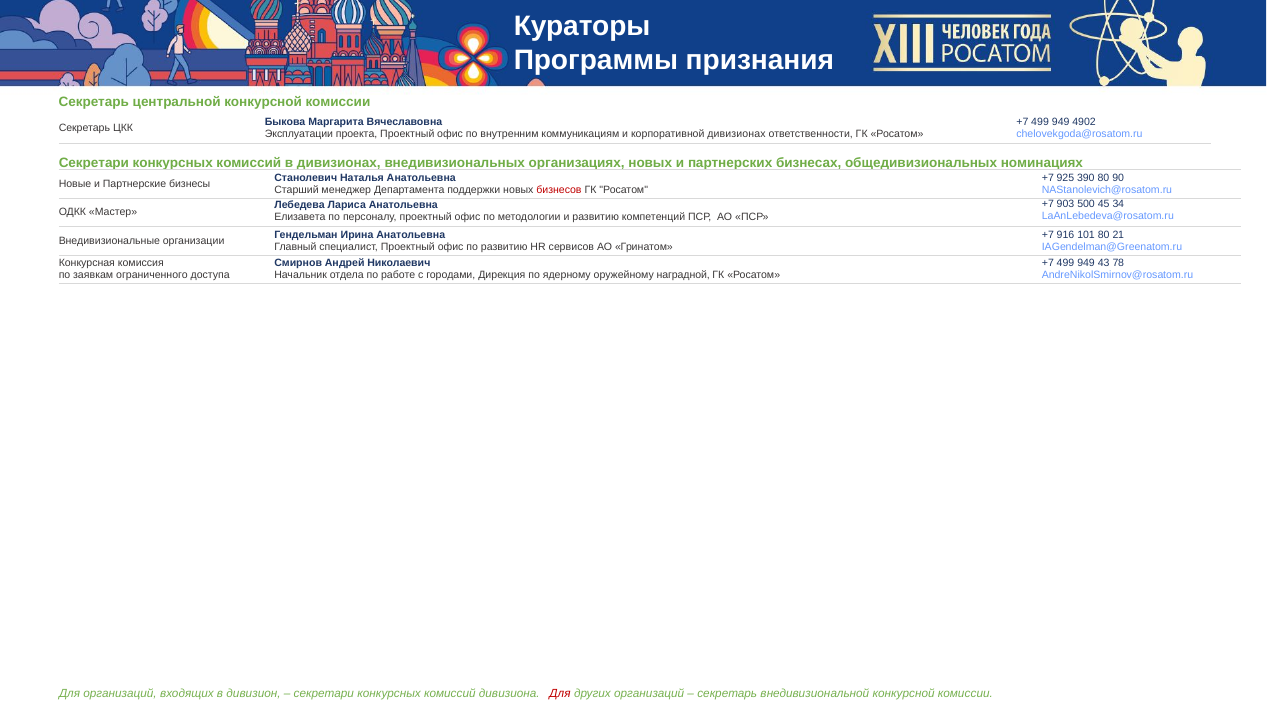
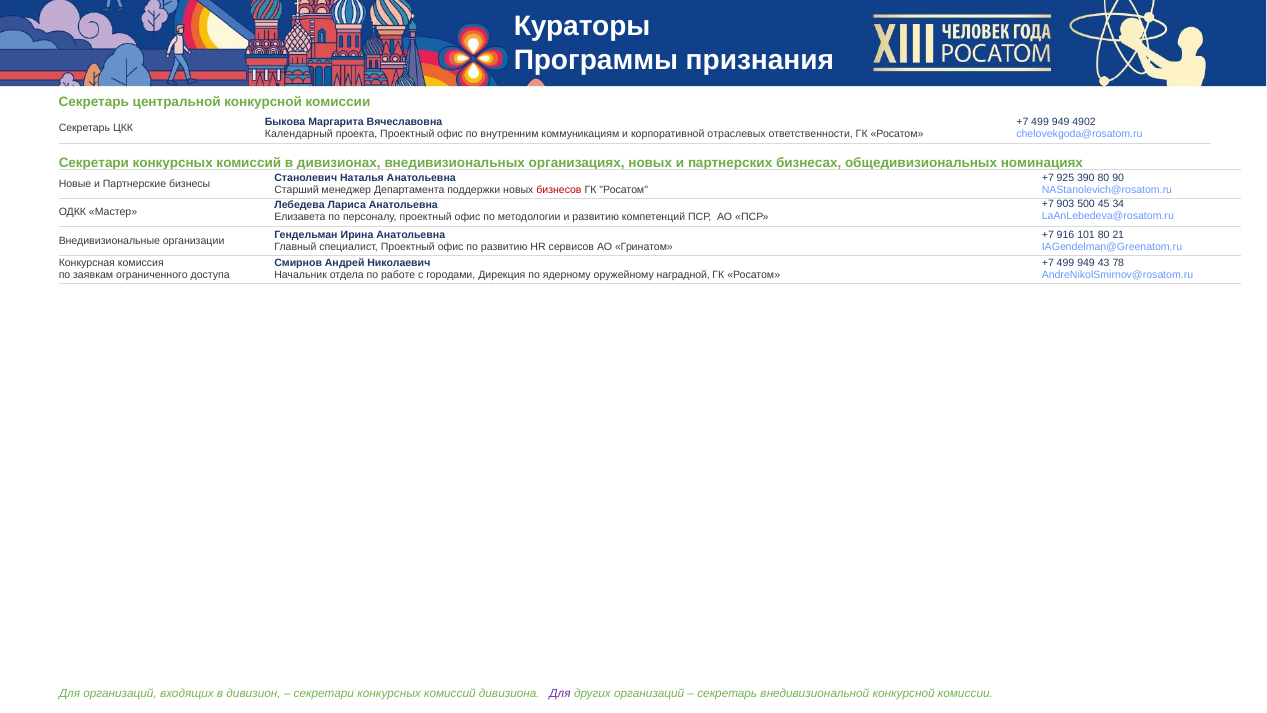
Эксплуатации: Эксплуатации -> Календарный (299, 134)
корпоративной дивизионах: дивизионах -> отраслевых (737, 134)
Для colour: red -> purple (560, 694)
